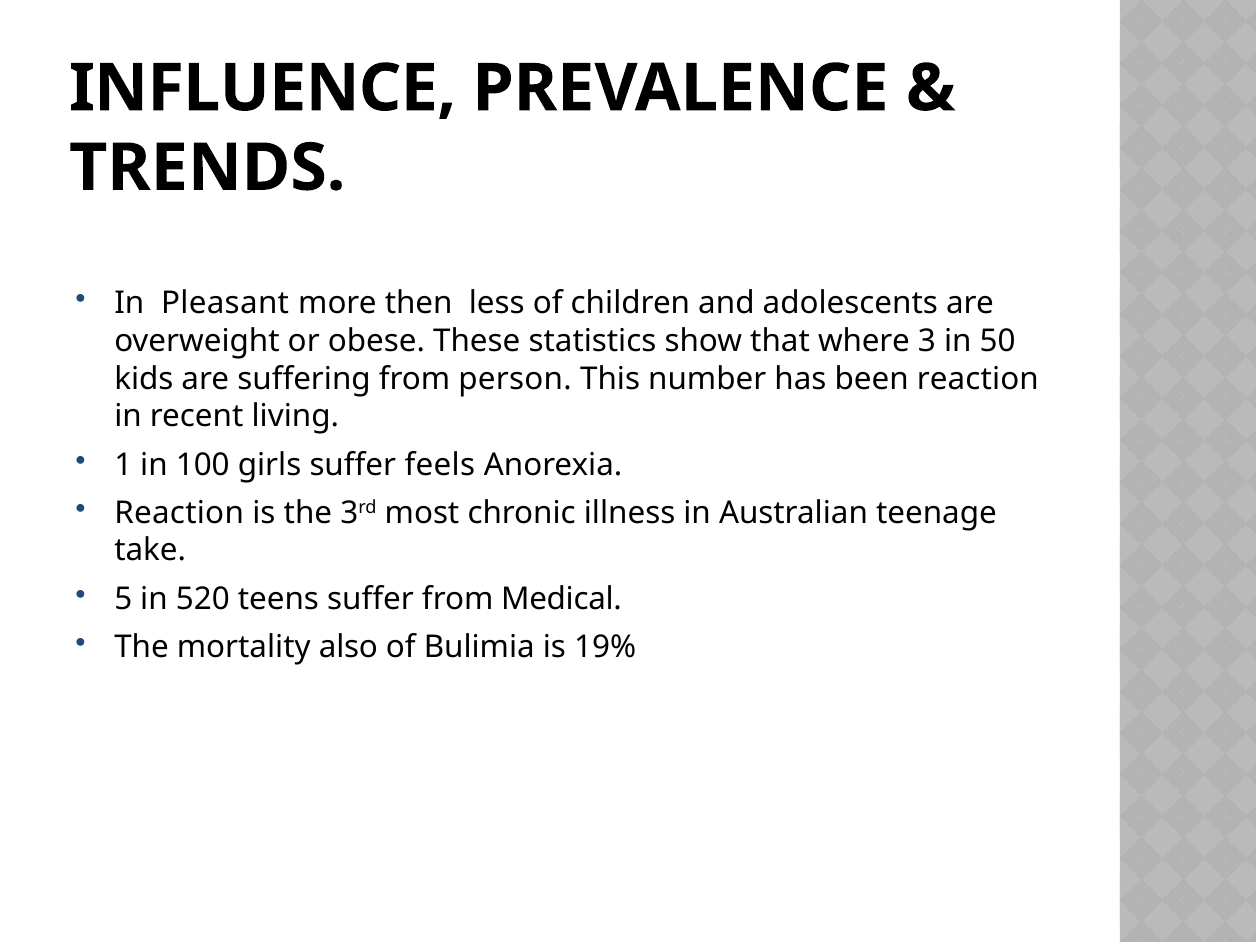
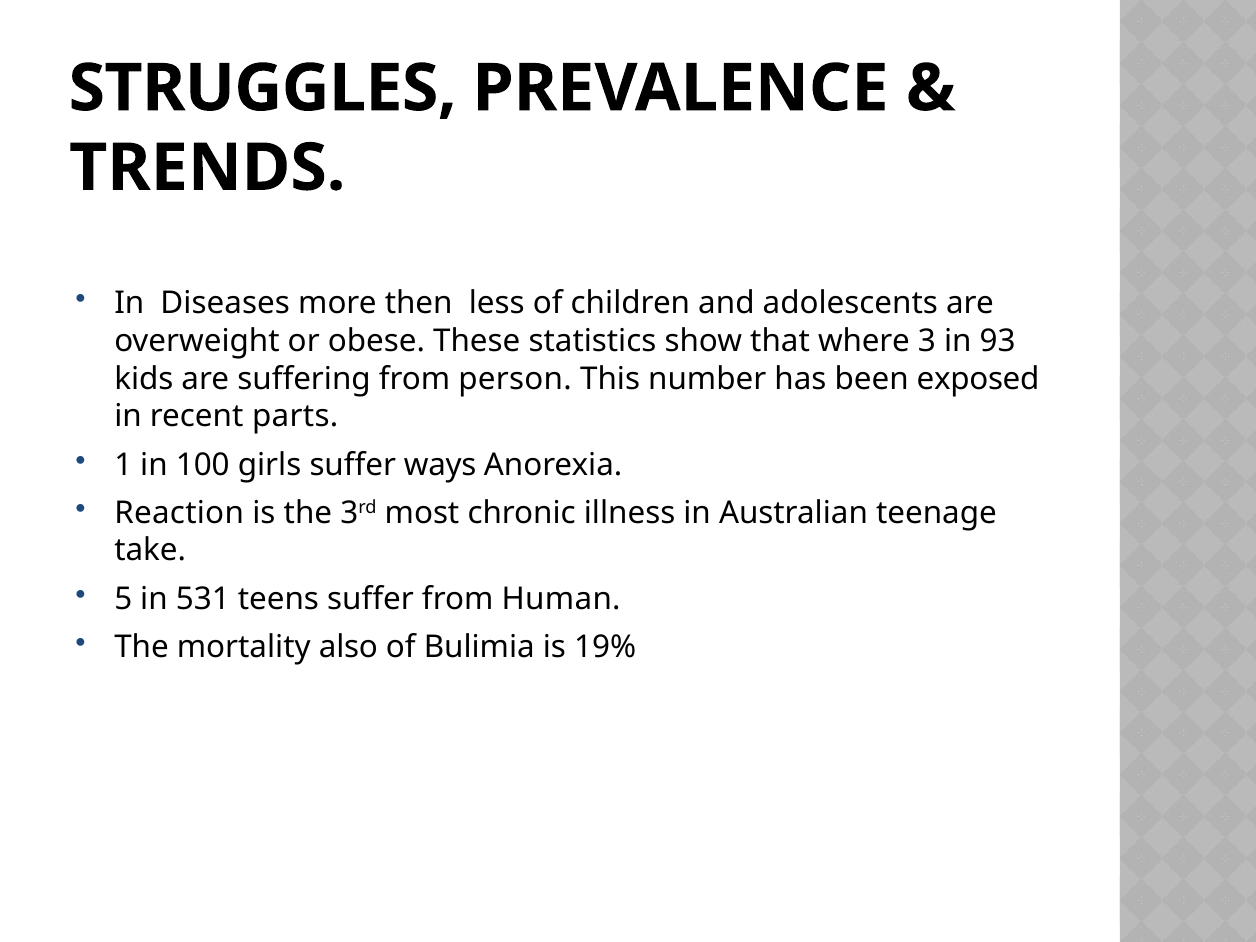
INFLUENCE: INFLUENCE -> STRUGGLES (263, 88)
Pleasant: Pleasant -> Diseases (225, 304)
50: 50 -> 93 (998, 341)
been reaction: reaction -> exposed (978, 379)
living: living -> parts (295, 417)
feels: feels -> ways (440, 465)
520: 520 -> 531 (203, 599)
Medical: Medical -> Human (561, 599)
